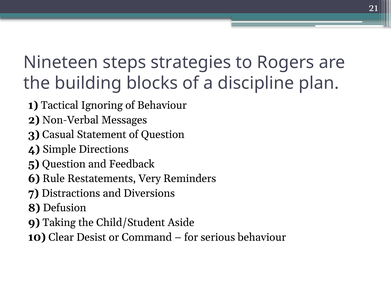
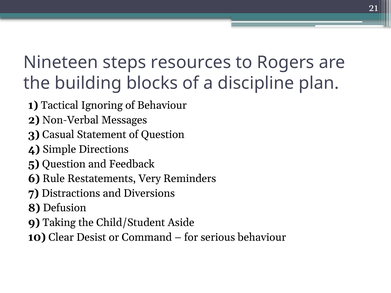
strategies: strategies -> resources (191, 62)
